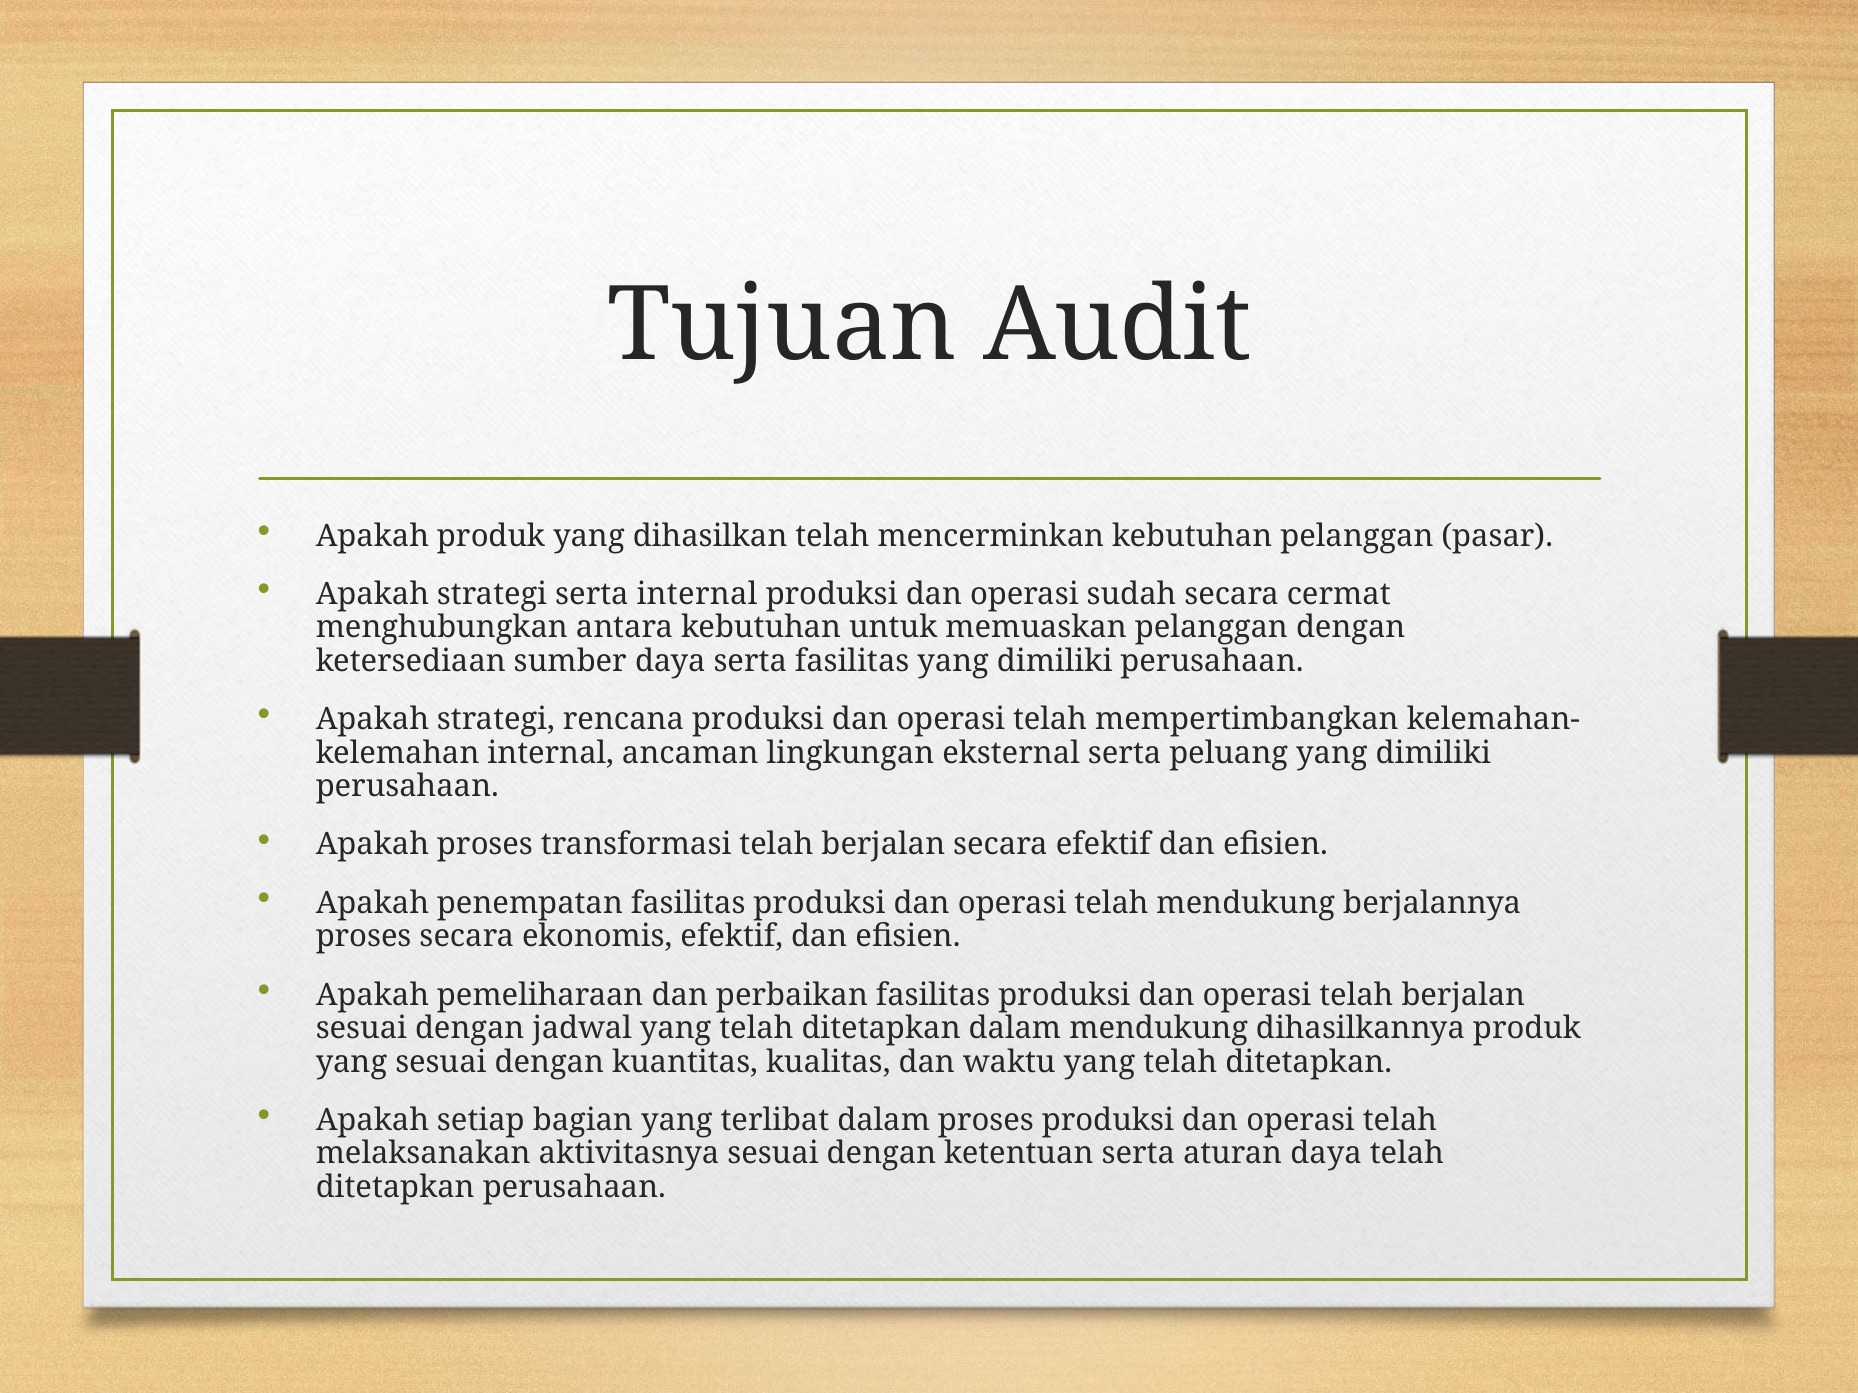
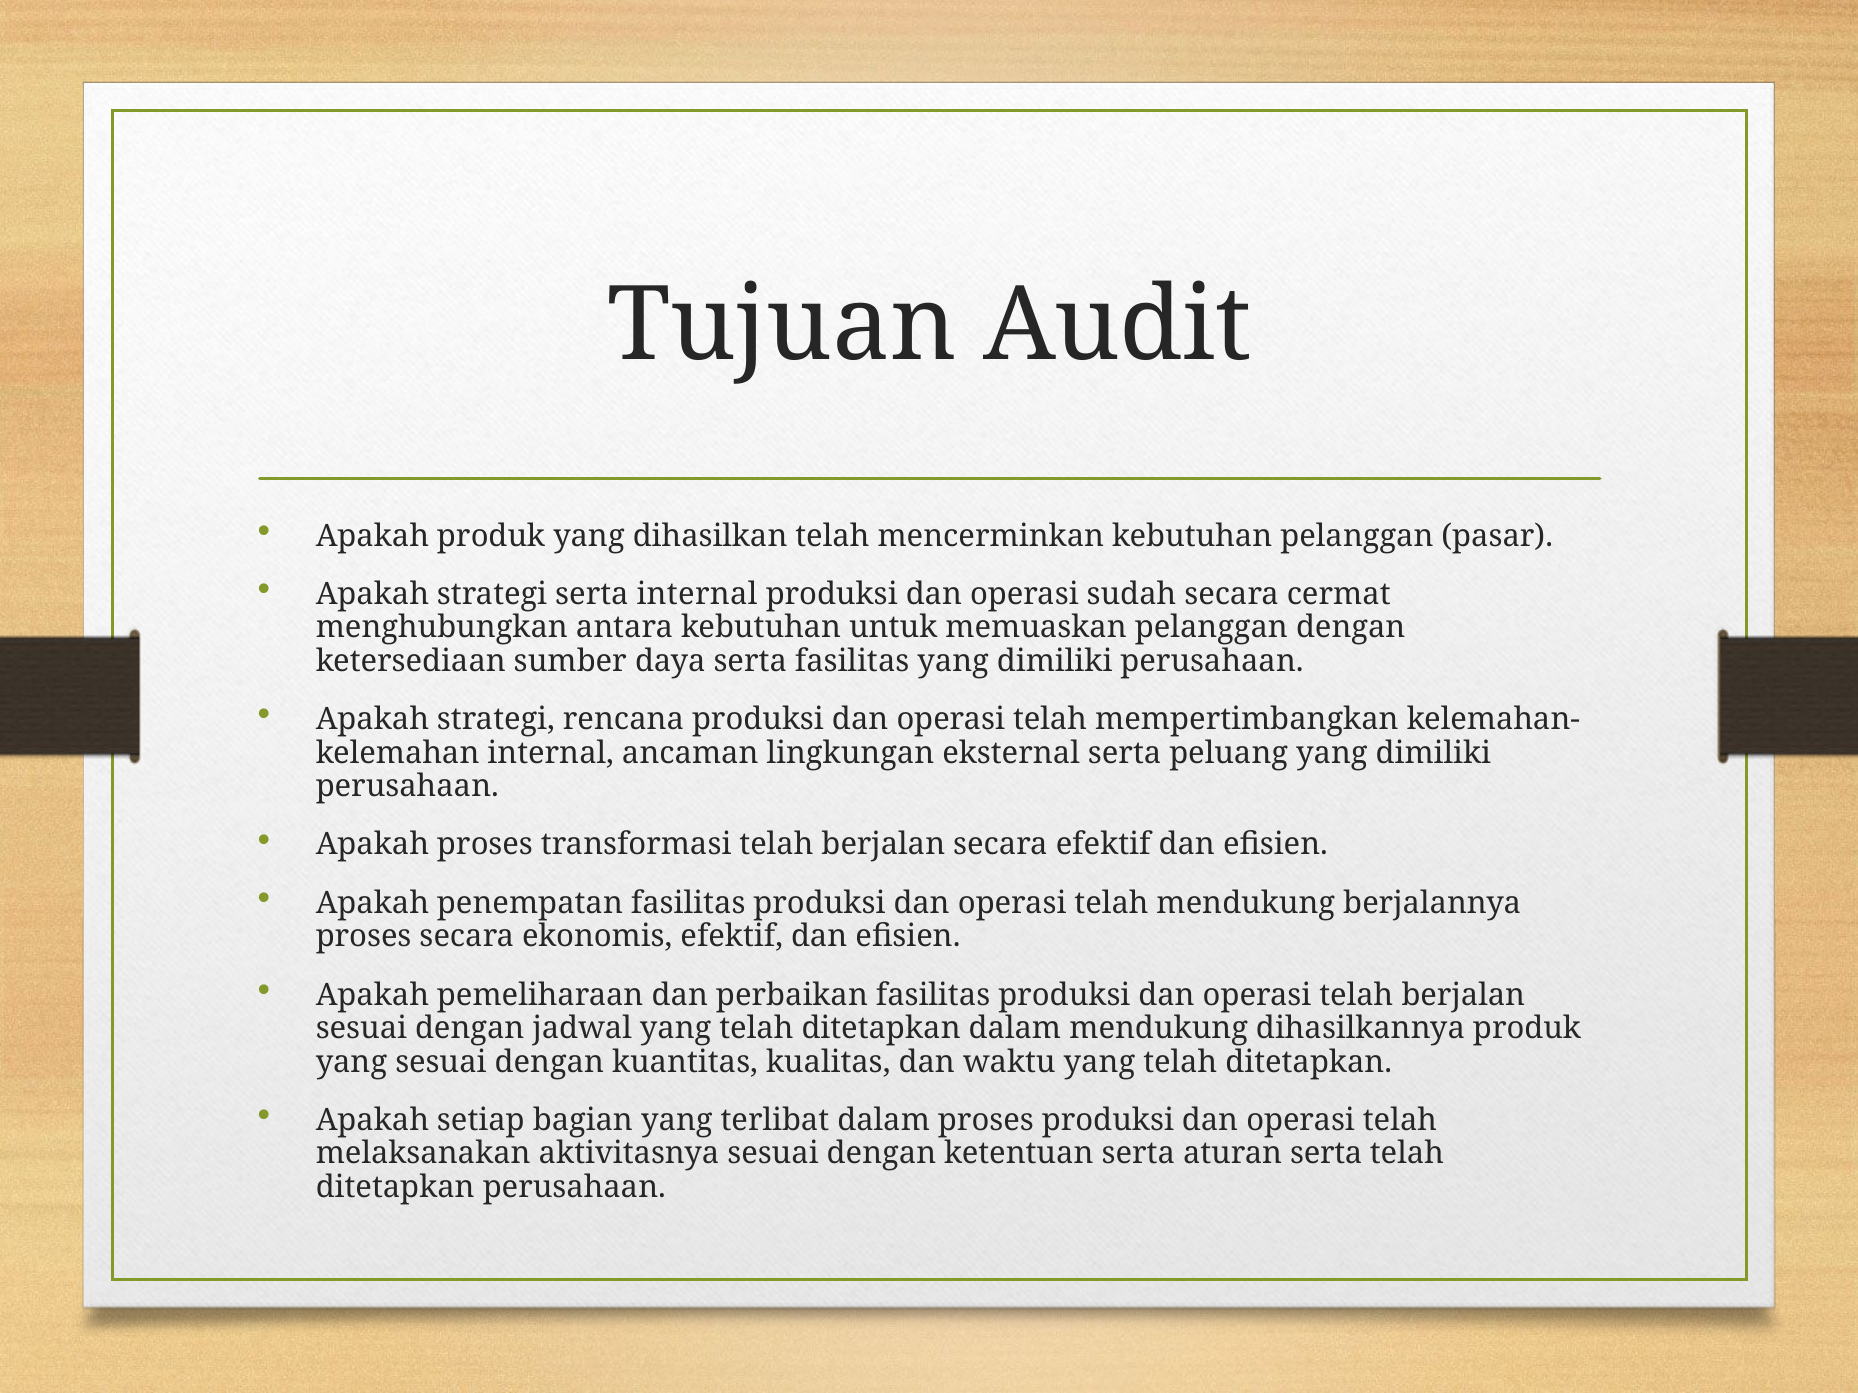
aturan daya: daya -> serta (1326, 1154)
